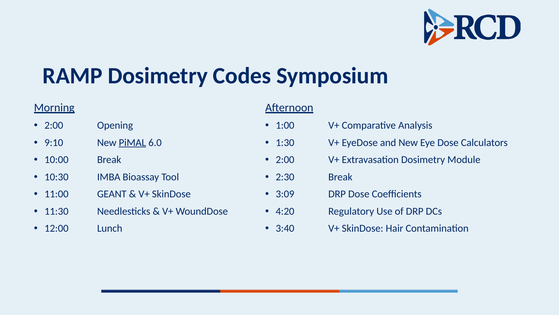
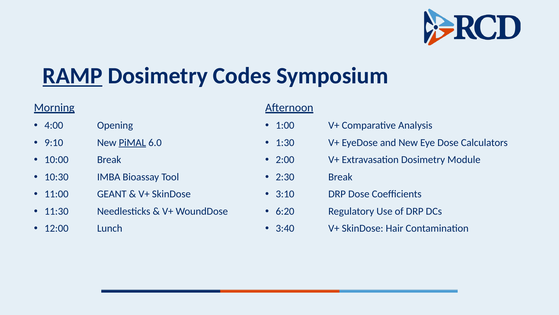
RAMP underline: none -> present (73, 76)
2:00: 2:00 -> 4:00 (54, 125)
3:09: 3:09 -> 3:10 (285, 194)
4:20: 4:20 -> 6:20 (285, 211)
